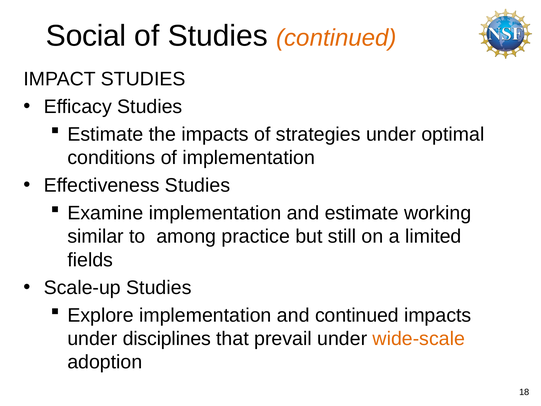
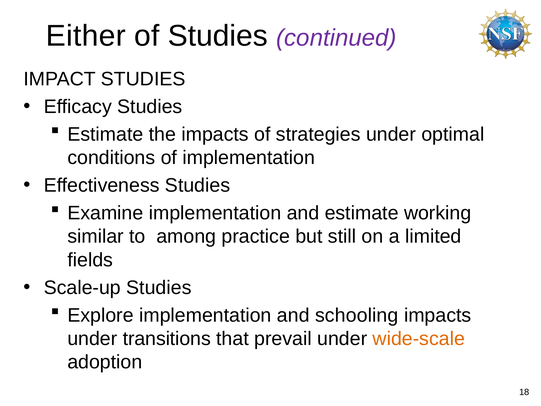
Social: Social -> Either (86, 36)
continued colour: orange -> purple (336, 38)
and continued: continued -> schooling (357, 315)
disciplines: disciplines -> transitions (167, 338)
